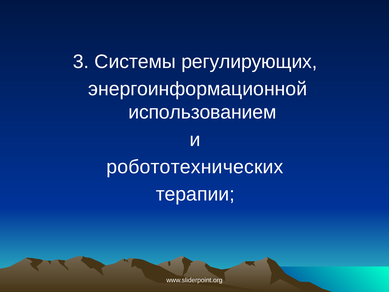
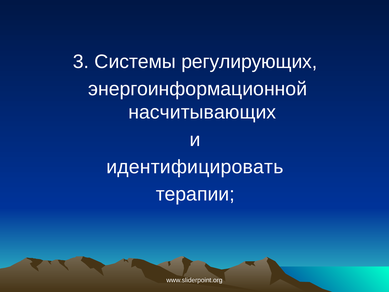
использованием: использованием -> насчитывающих (202, 112)
робототехнических: робототехнических -> идентифицировать (195, 167)
